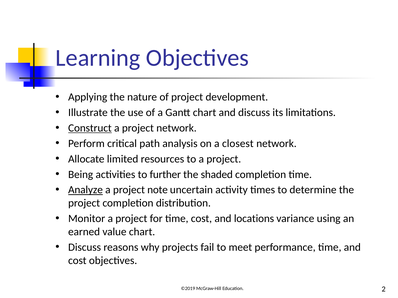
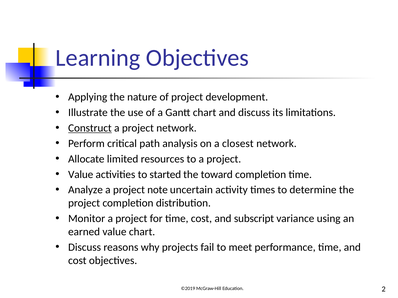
Being: Being -> Value (81, 175)
further: further -> started (165, 175)
shaded: shaded -> toward (217, 175)
Analyze underline: present -> none (86, 190)
locations: locations -> subscript (254, 219)
